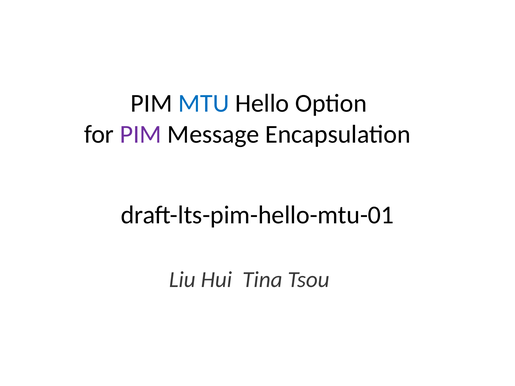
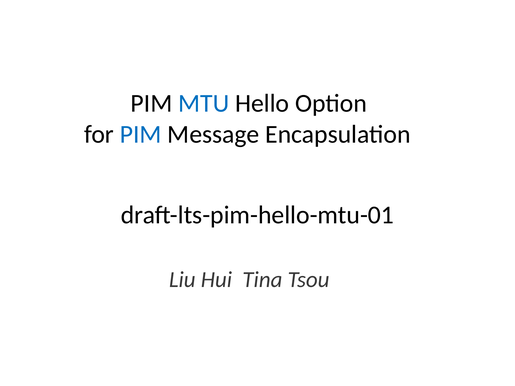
PIM colour: purple -> blue (141, 134)
